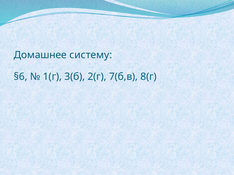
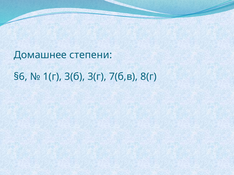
систему: систему -> степени (91, 55)
2(г: 2(г -> 3(г (97, 77)
